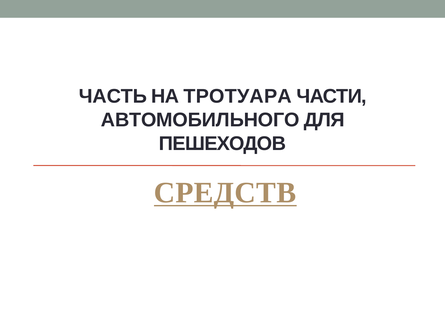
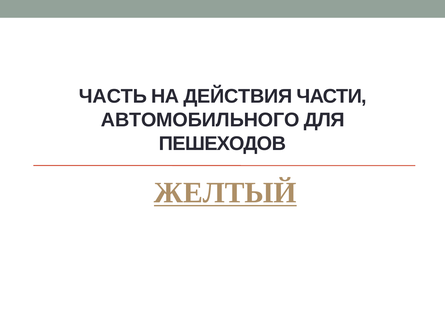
ТРОТУАРА: ТРОТУАРА -> ДЕЙСТВИЯ (238, 96)
СРЕДСТВ: СРЕДСТВ -> ЖЕЛТЫЙ (225, 192)
